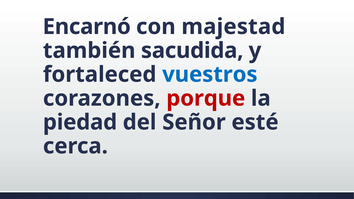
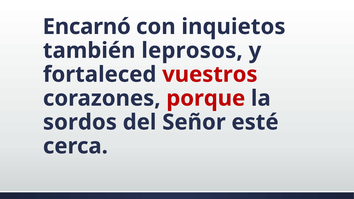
majestad: majestad -> inquietos (233, 27)
sacudida: sacudida -> leprosos (192, 51)
vuestros colour: blue -> red (210, 75)
piedad: piedad -> sordos (80, 122)
